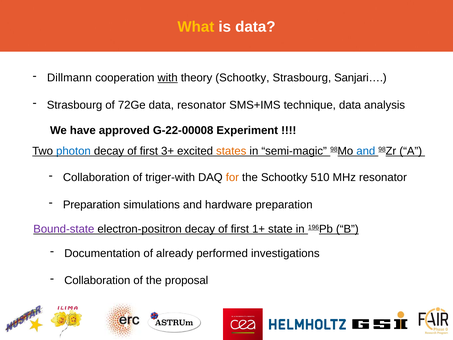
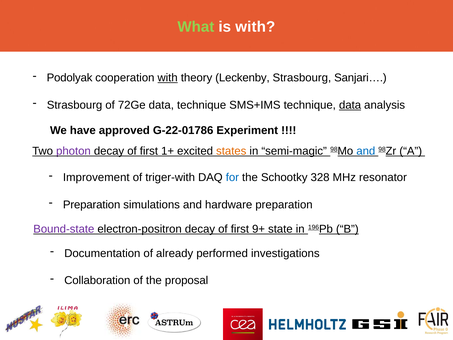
What colour: yellow -> light green (196, 27)
is data: data -> with (255, 27)
Dillmann: Dillmann -> Podolyak (70, 78)
theory Schootky: Schootky -> Leckenby (242, 78)
data resonator: resonator -> technique (202, 105)
data underline: none -> present (350, 105)
G-22-00008: G-22-00008 -> G-22-01786 (183, 130)
photon colour: blue -> purple (73, 151)
3+: 3+ -> 1+ (168, 151)
Collaboration: Collaboration -> Improvement (96, 177)
for colour: orange -> blue (232, 177)
510: 510 -> 328 (320, 177)
1+: 1+ -> 9+ (259, 229)
